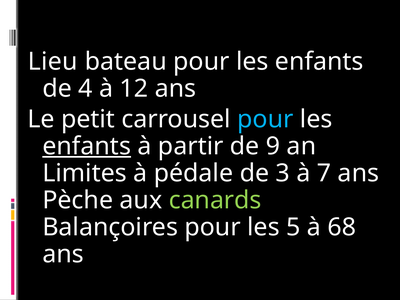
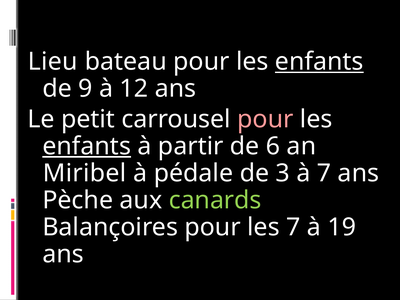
enfants underline: none -> present (319, 62)
4: 4 -> 9 (85, 89)
pour colour: light blue -> pink (265, 119)
9: 9 -> 6 (273, 146)
Limites: Limites -> Miribel (84, 173)
les 5: 5 -> 7 (293, 227)
68: 68 -> 19 (342, 227)
